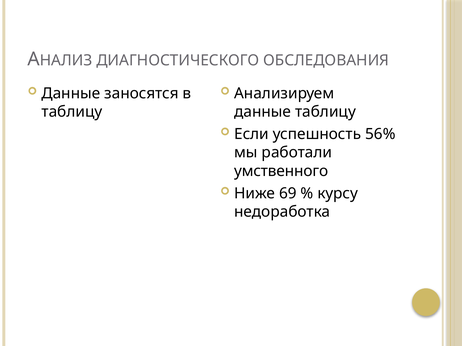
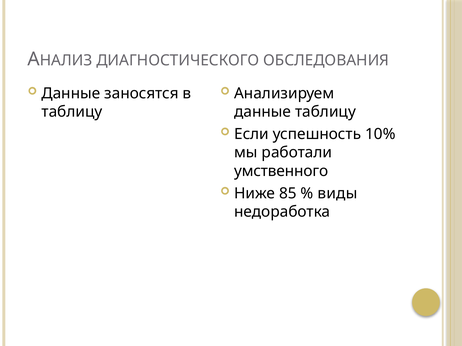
56%: 56% -> 10% (380, 134)
69: 69 -> 85 (288, 194)
курсу: курсу -> виды (338, 194)
